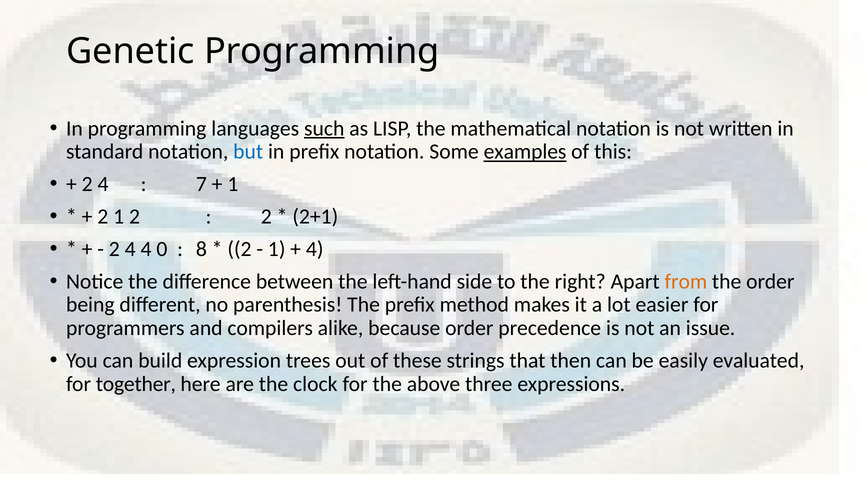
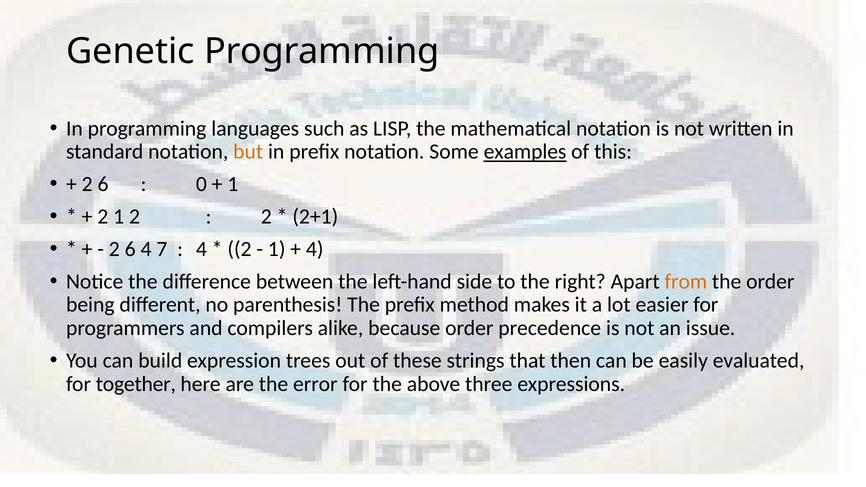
such underline: present -> none (324, 128)
but colour: blue -> orange (248, 152)
4: 4 -> 6 (103, 184)
7: 7 -> 0 (201, 184)
4: 4 -> 6 (130, 249)
0: 0 -> 7 (162, 249)
8: 8 -> 4 (201, 249)
clock: clock -> error (315, 384)
